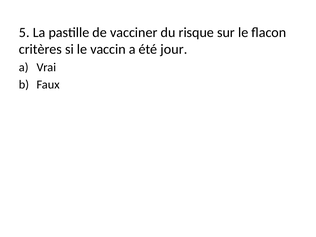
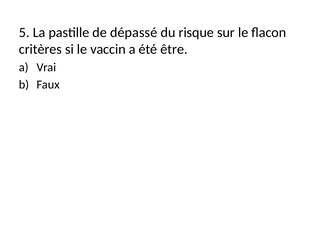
vacciner: vacciner -> dépassé (134, 32)
jour: jour -> être (174, 49)
